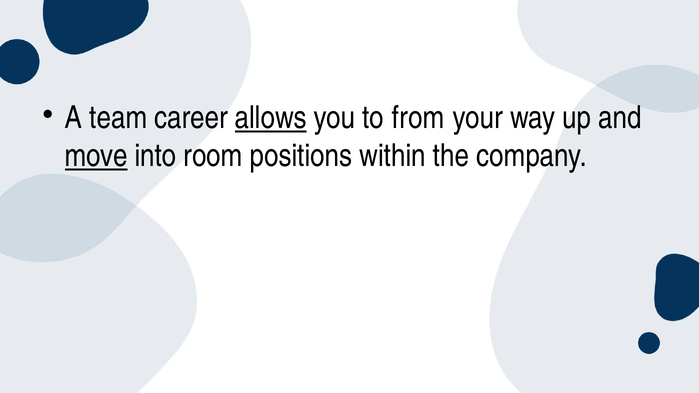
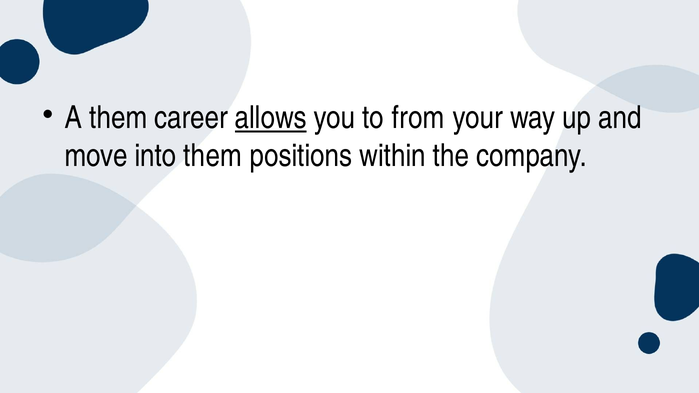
A team: team -> them (118, 118)
move underline: present -> none (96, 156)
into room: room -> them (213, 156)
